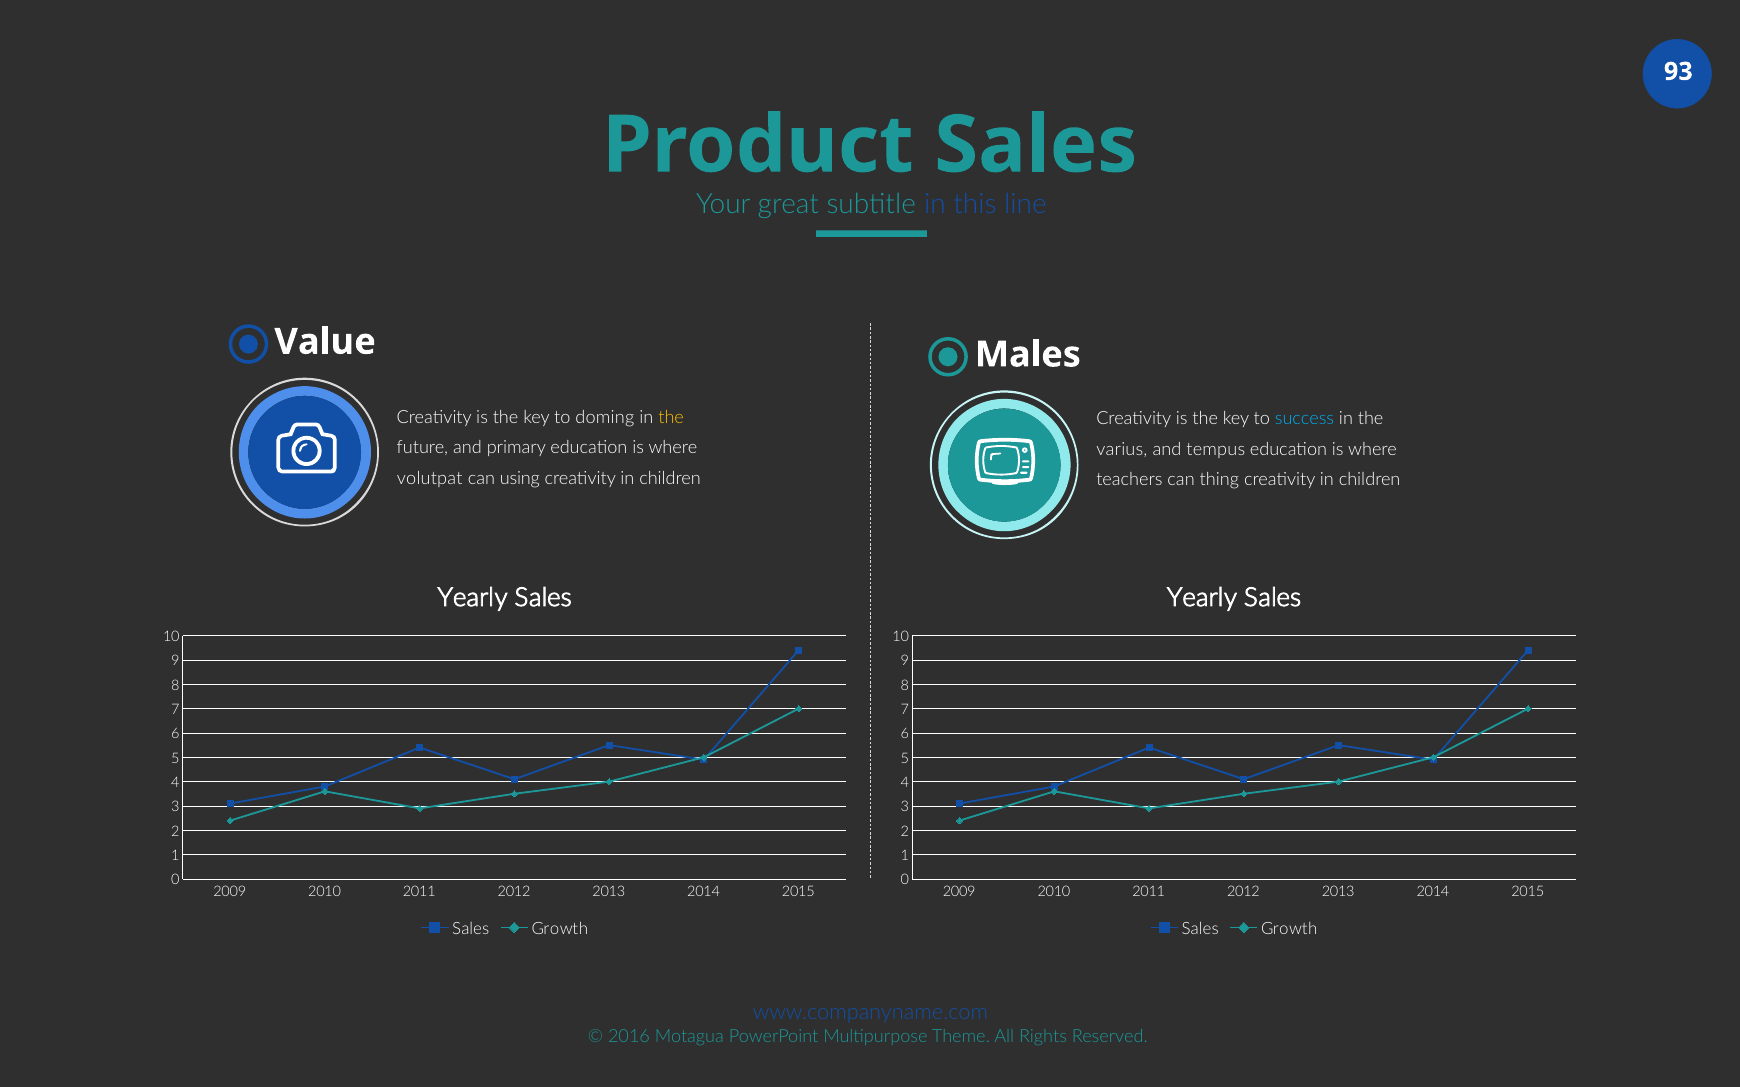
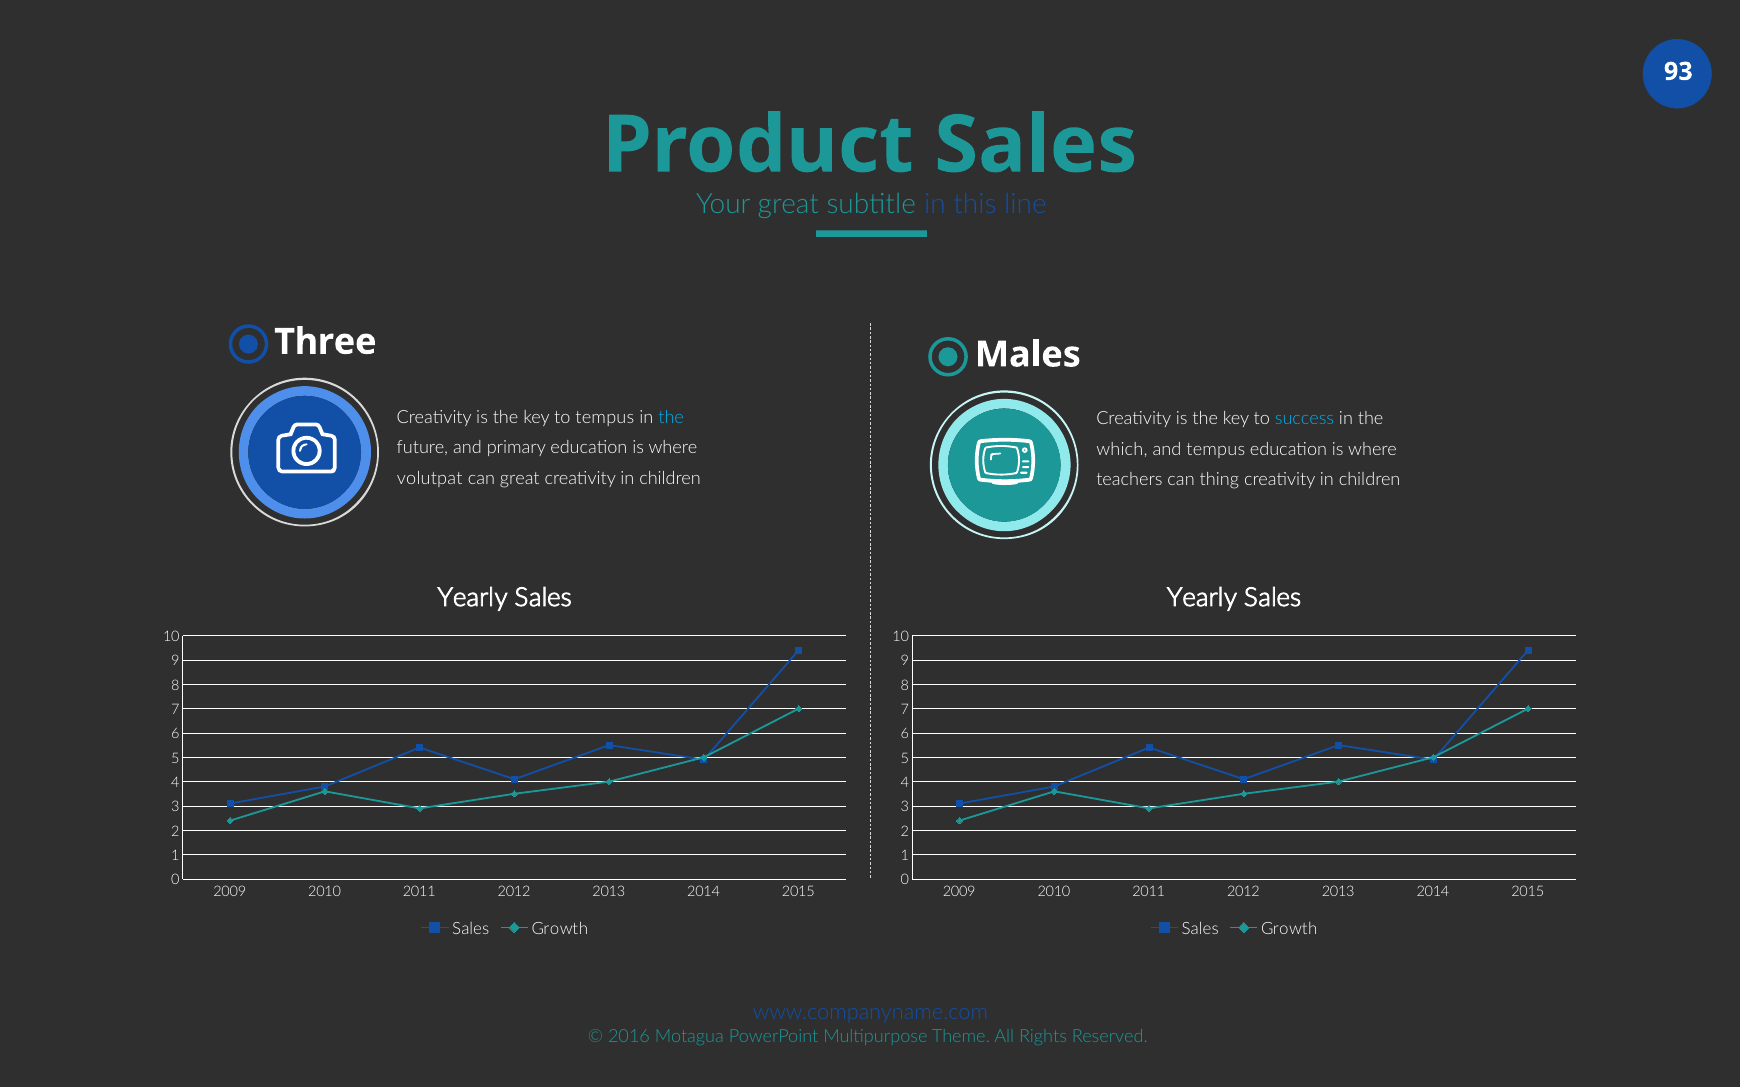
Value: Value -> Three (325, 342)
to doming: doming -> tempus (605, 417)
the colour: yellow -> light blue (671, 417)
varius: varius -> which (1122, 449)
can using: using -> great (520, 478)
